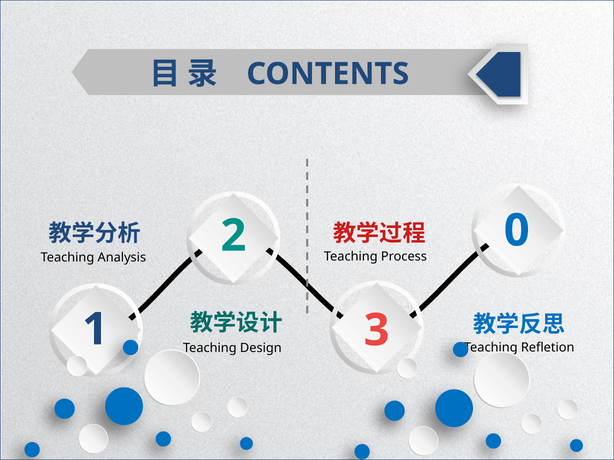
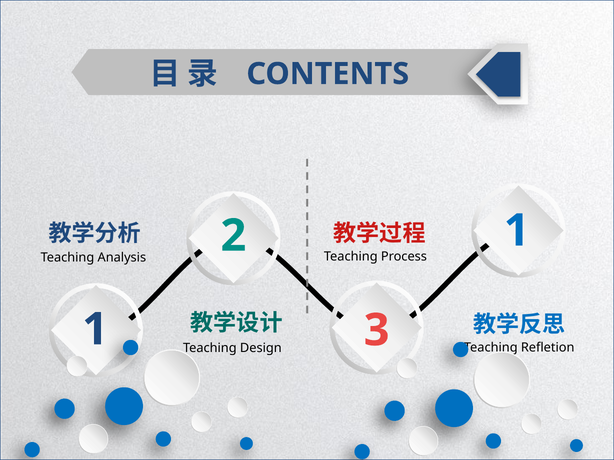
2 0: 0 -> 1 (517, 231)
